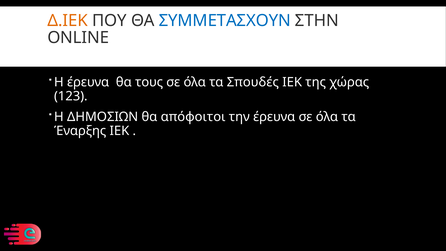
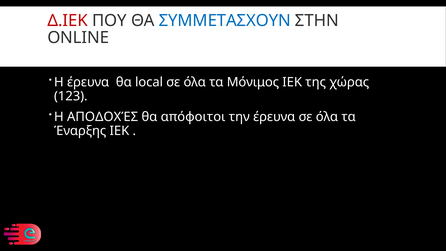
Δ.ΙΕΚ colour: orange -> red (68, 21)
τους: τους -> local (149, 82)
Σπουδές: Σπουδές -> Μόνιμος (253, 82)
ΔΗΜΟΣΙΩΝ: ΔΗΜΟΣΙΩΝ -> ΑΠΟΔΟΧΈΣ (103, 117)
